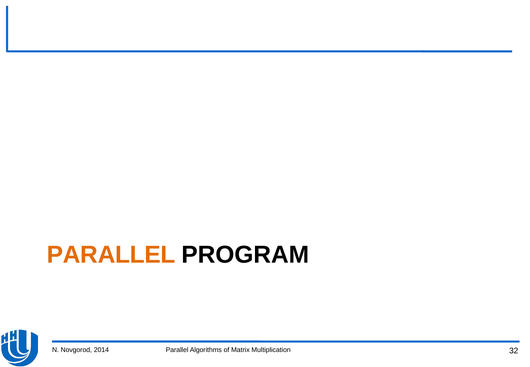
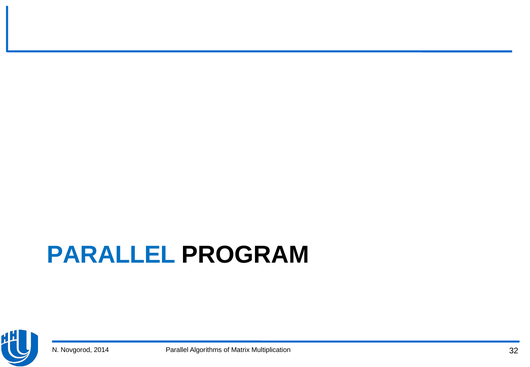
PARALLEL colour: orange -> blue (111, 255)
